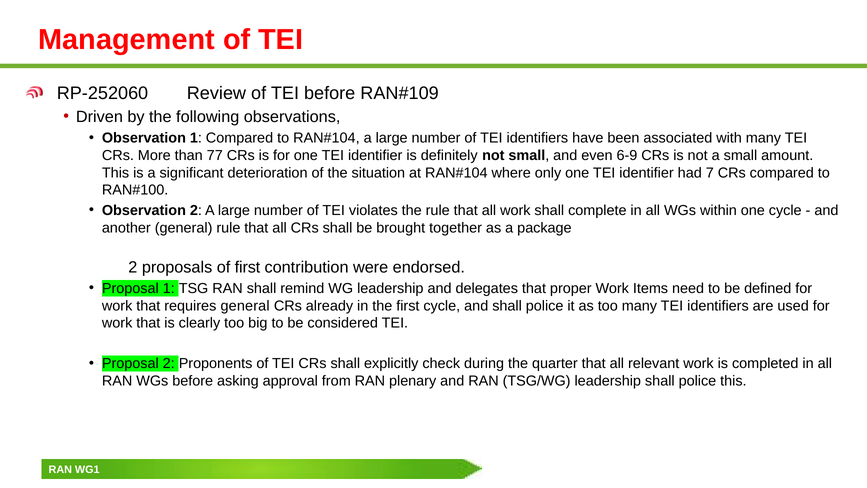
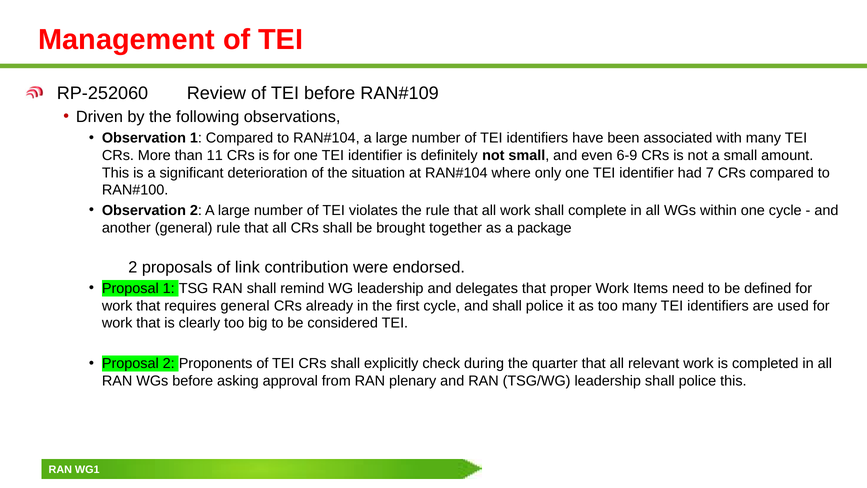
77: 77 -> 11 (215, 155)
of first: first -> link (247, 267)
